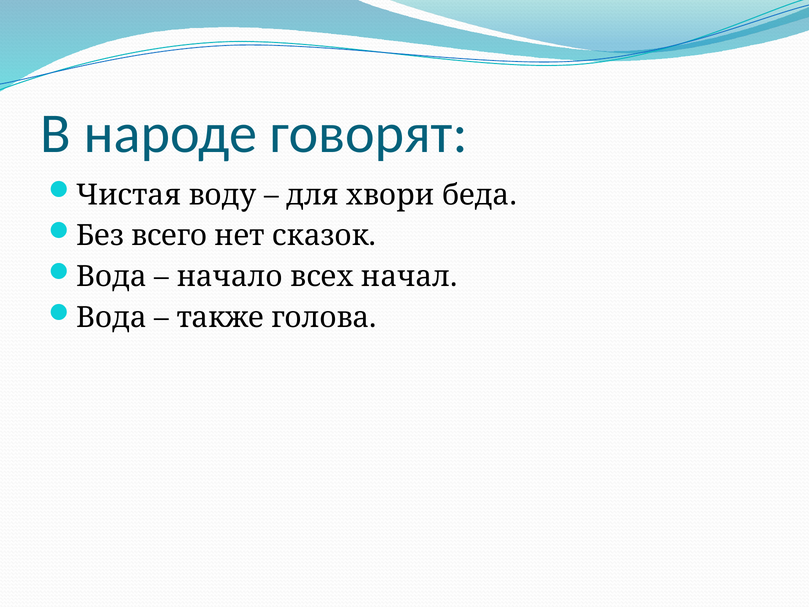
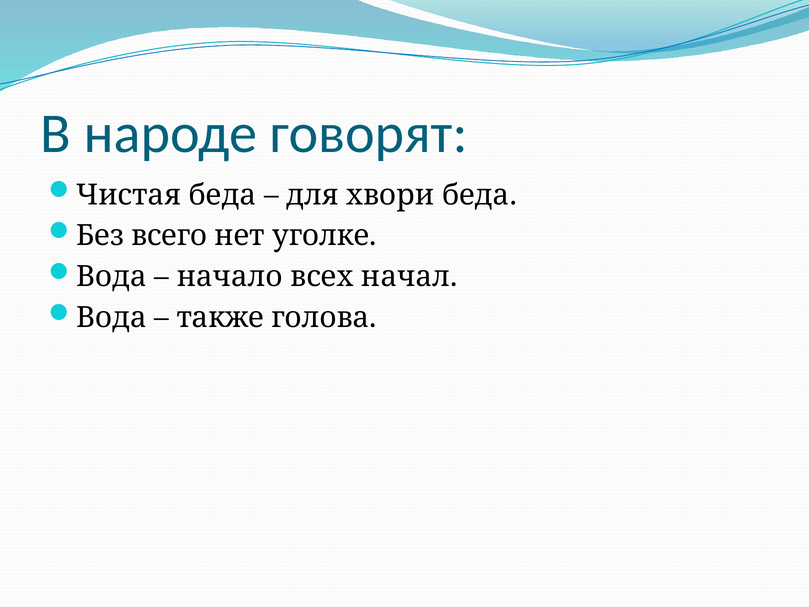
Чистая воду: воду -> беда (223, 195)
сказок: сказок -> уголке (324, 236)
